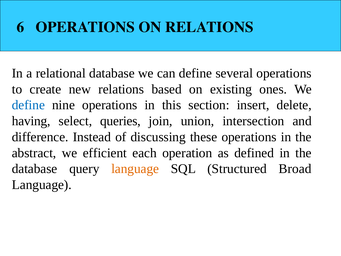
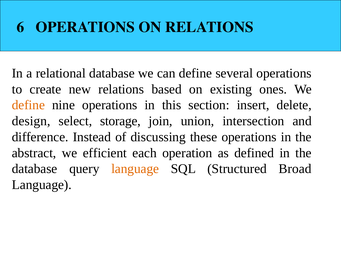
define colour: blue -> orange (28, 105)
having: having -> design (31, 121)
queries: queries -> storage (120, 121)
